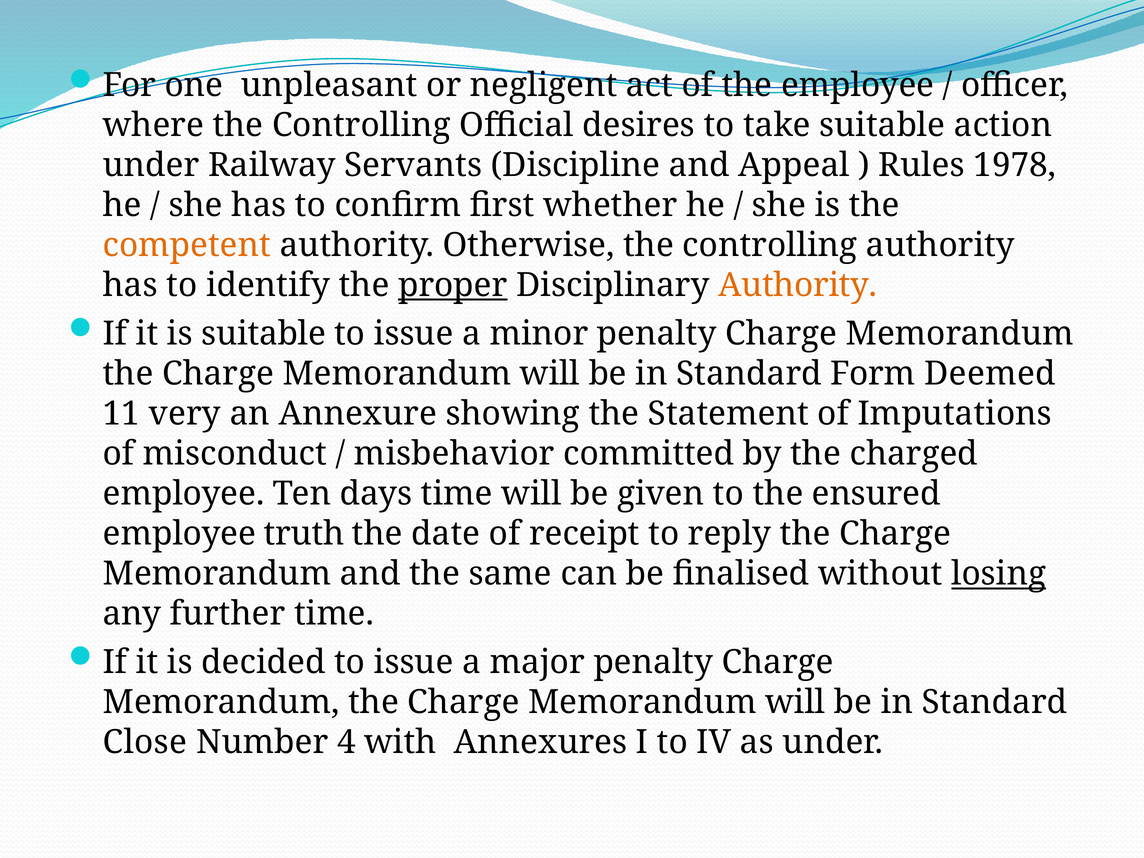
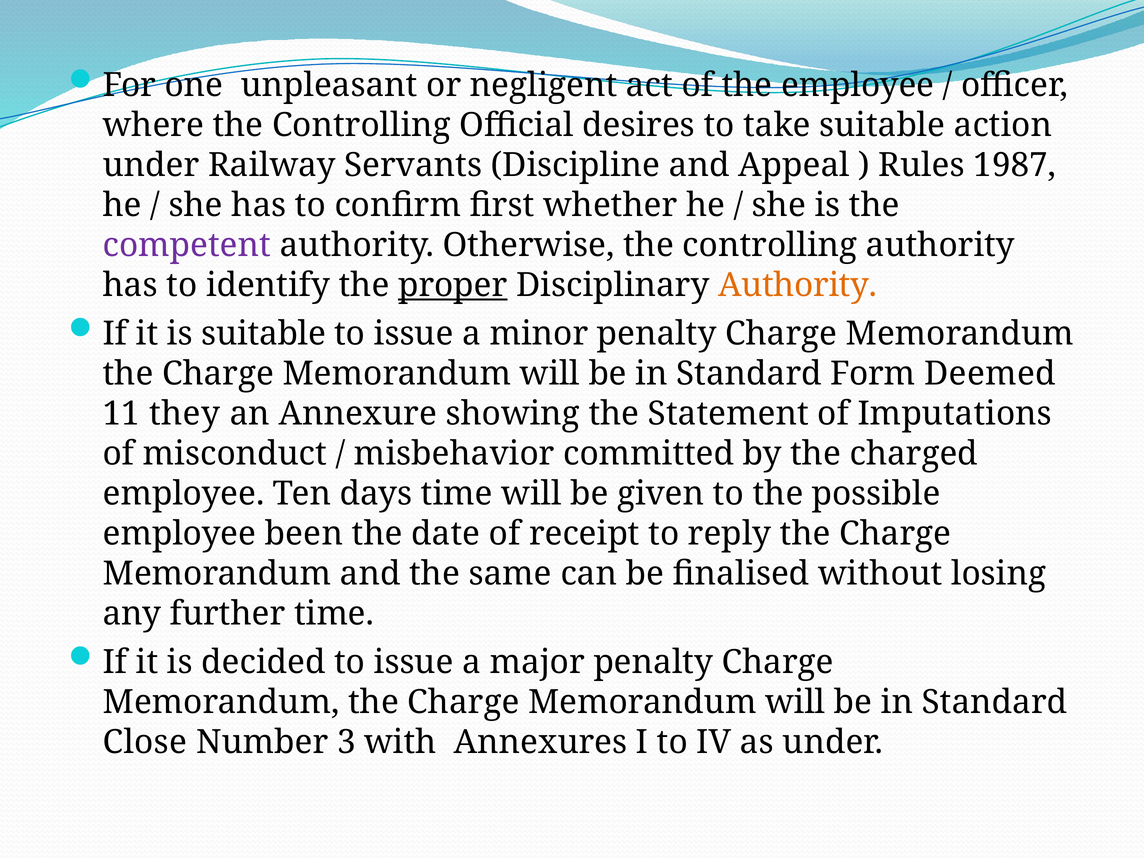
1978: 1978 -> 1987 (1015, 165)
competent colour: orange -> purple (187, 245)
very: very -> they (185, 414)
ensured: ensured -> possible (876, 494)
truth: truth -> been (304, 534)
losing underline: present -> none (999, 574)
4: 4 -> 3 (346, 742)
